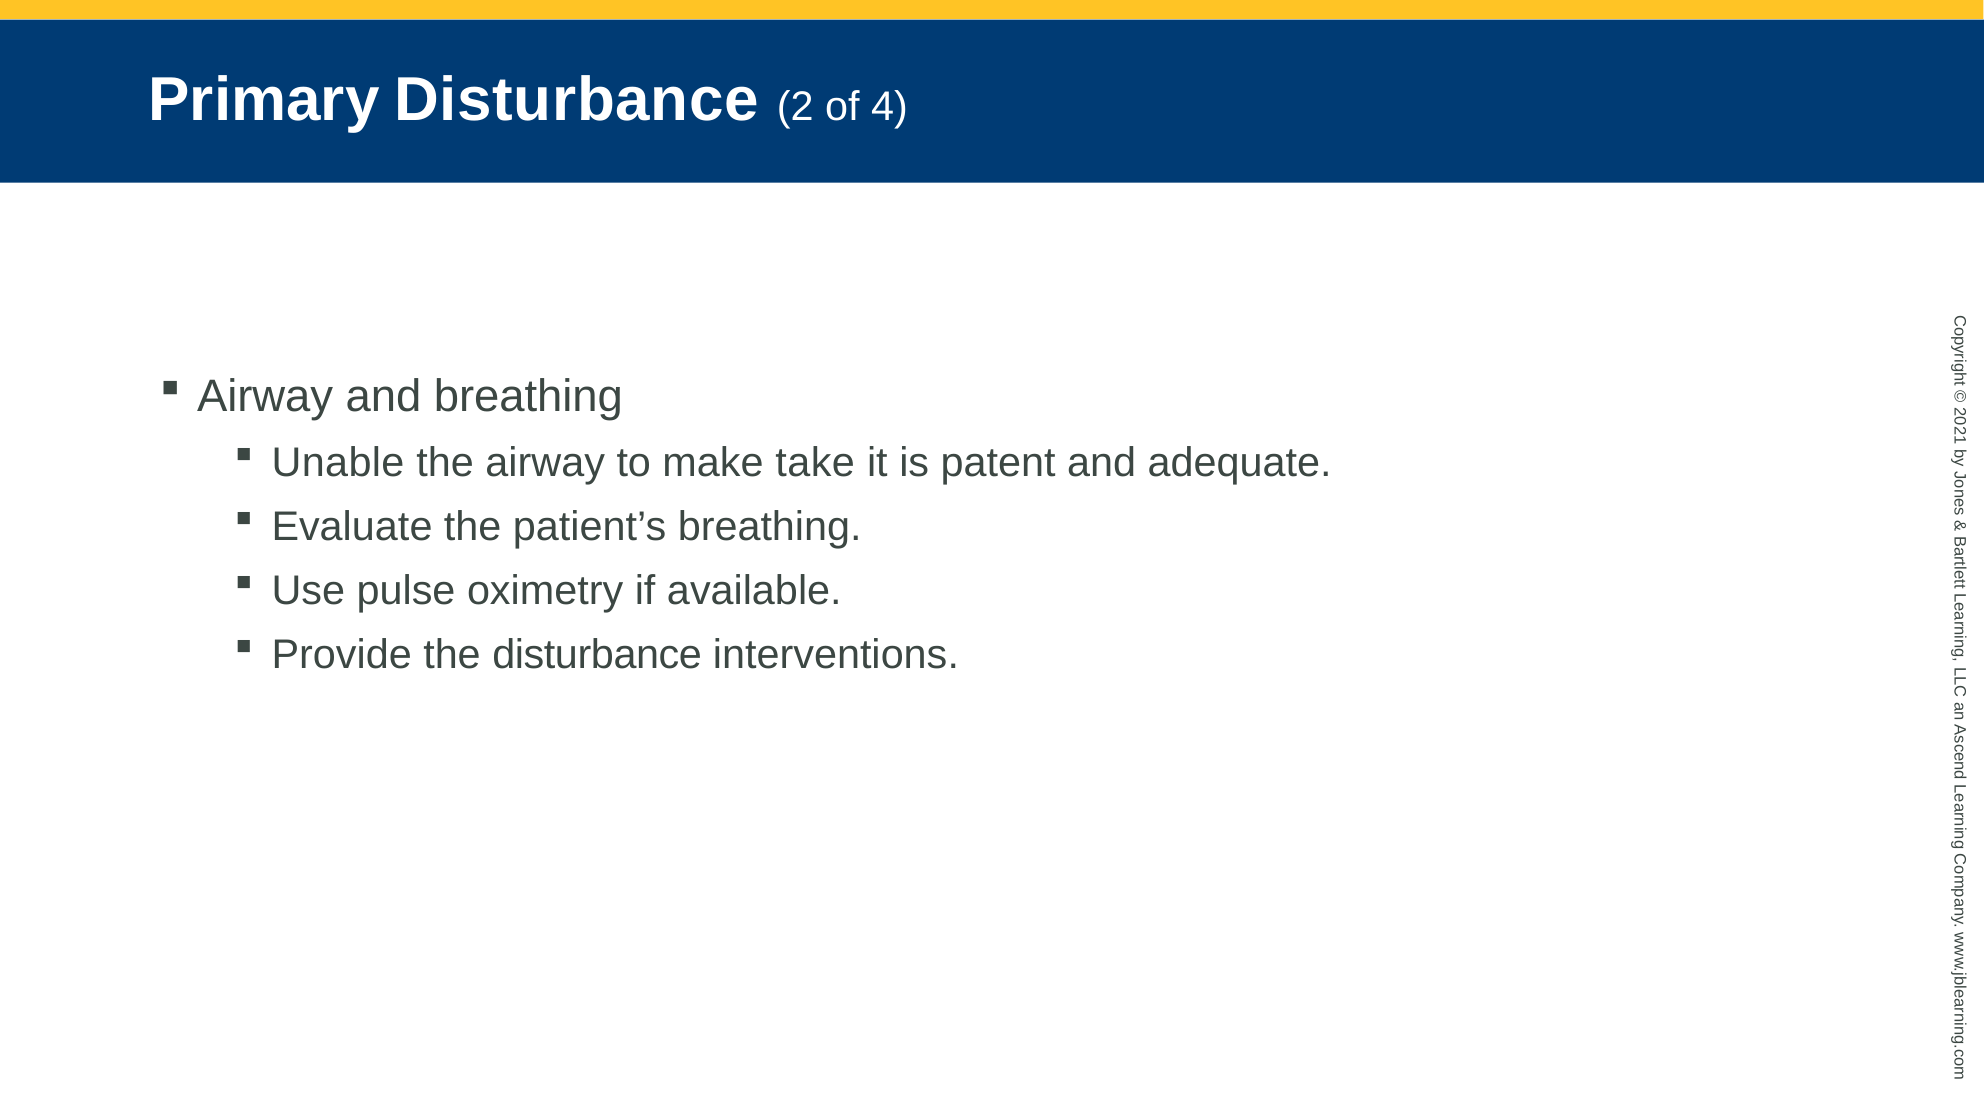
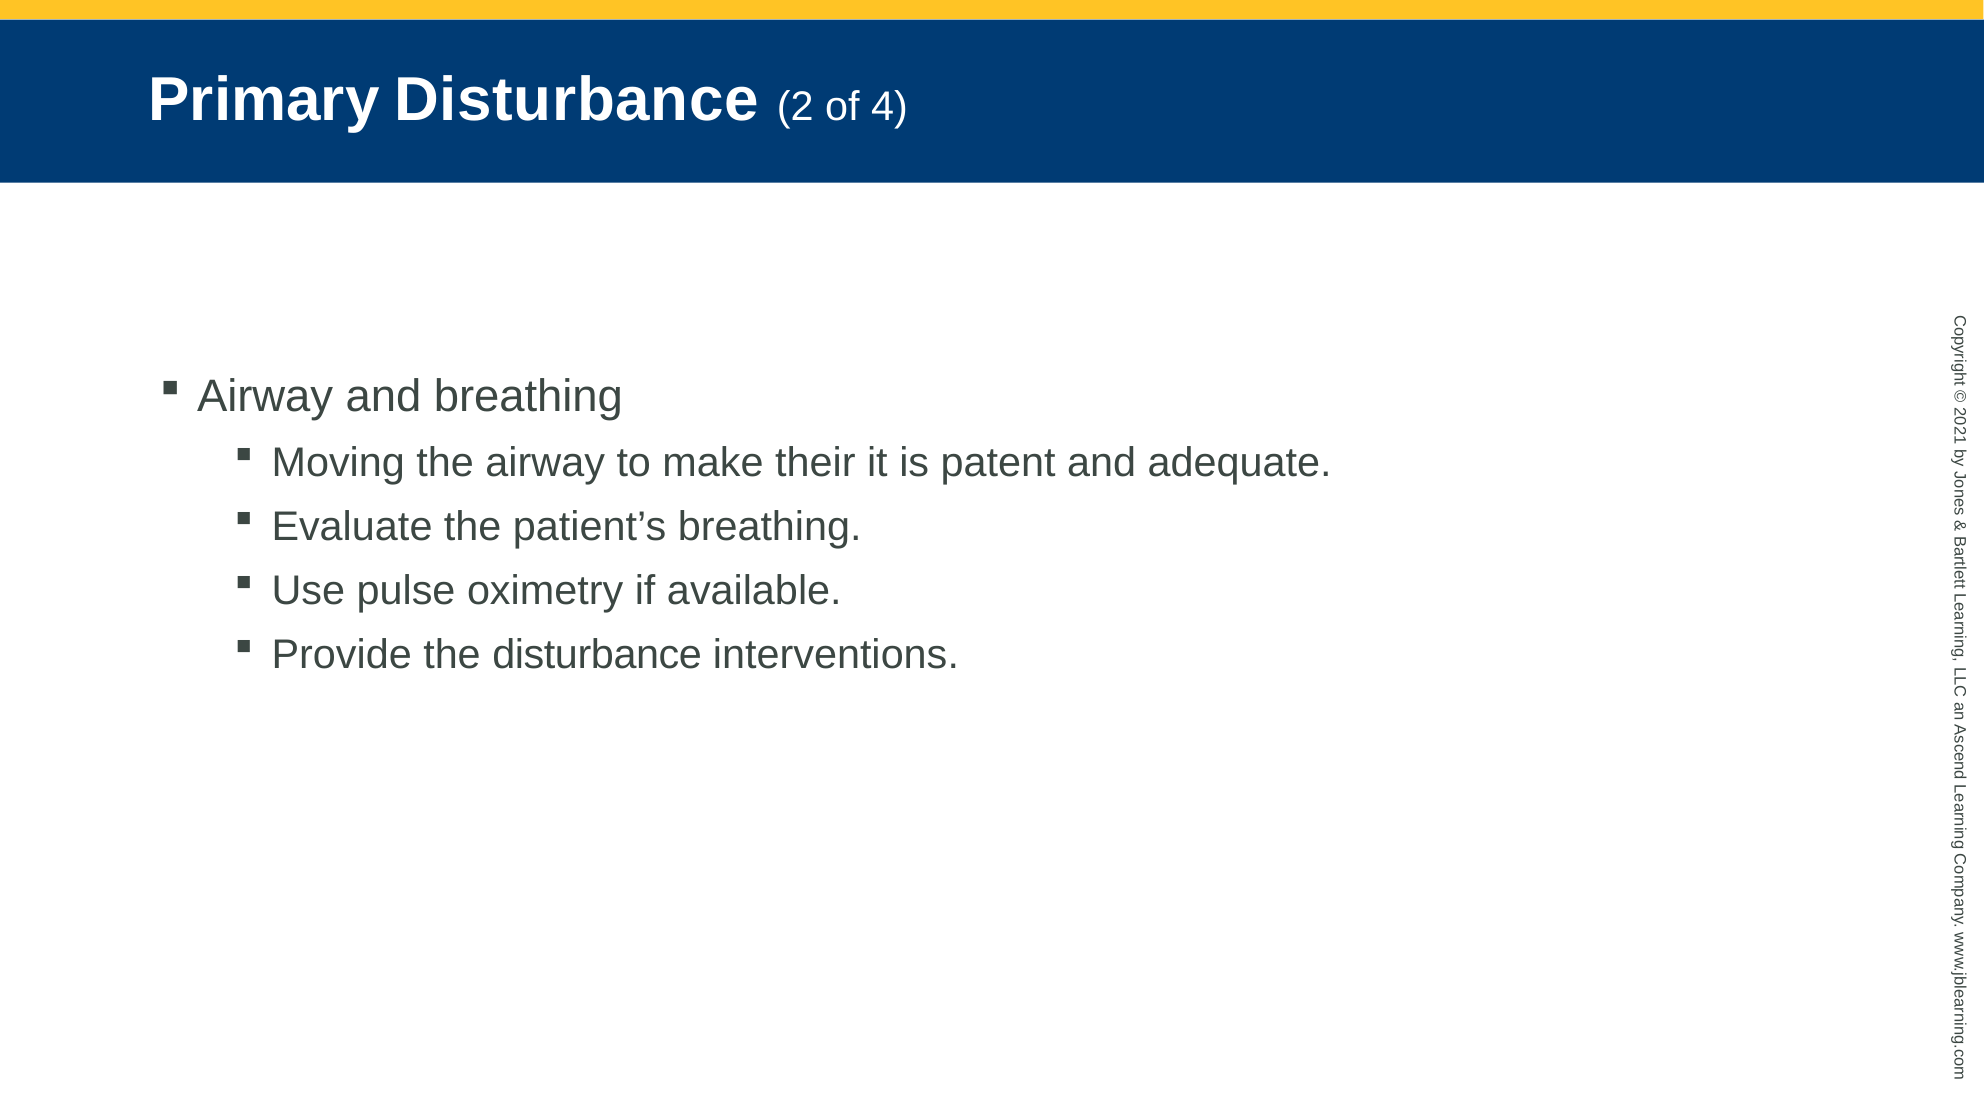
Unable: Unable -> Moving (338, 463)
take: take -> their (815, 463)
